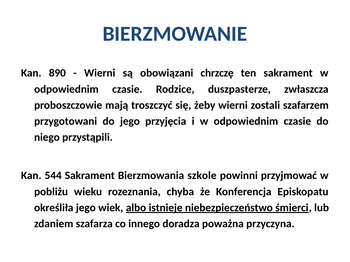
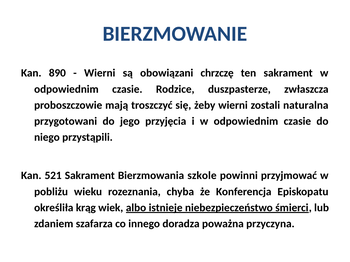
szafarzem: szafarzem -> naturalna (306, 105)
544: 544 -> 521 (53, 176)
określiła jego: jego -> krąg (86, 208)
